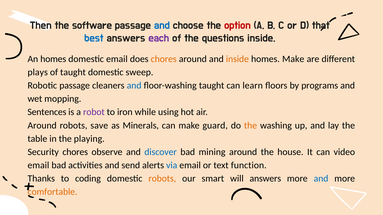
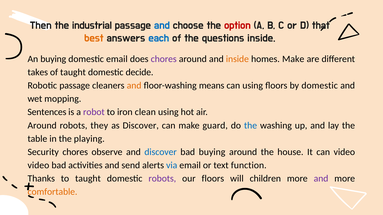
software: software -> industrial (92, 25)
best colour: blue -> orange (94, 38)
each colour: purple -> blue (159, 38)
An homes: homes -> buying (53, 59)
chores colour: orange -> purple (164, 59)
plays: plays -> takes (38, 72)
sweep: sweep -> decide (140, 72)
and colour: blue -> orange (134, 86)
floor-washing taught: taught -> means (212, 86)
can learn: learn -> using (253, 86)
by programs: programs -> domestic (320, 86)
while: while -> clean (145, 112)
save: save -> they (99, 126)
as Minerals: Minerals -> Discover (141, 126)
the colour: orange -> blue (251, 126)
bad mining: mining -> buying (212, 152)
email: email -> video (38, 166)
to coding: coding -> taught (88, 179)
robots colour: orange -> purple (162, 179)
our smart: smart -> floors (213, 179)
will answers: answers -> children (265, 179)
and colour: blue -> purple (321, 179)
